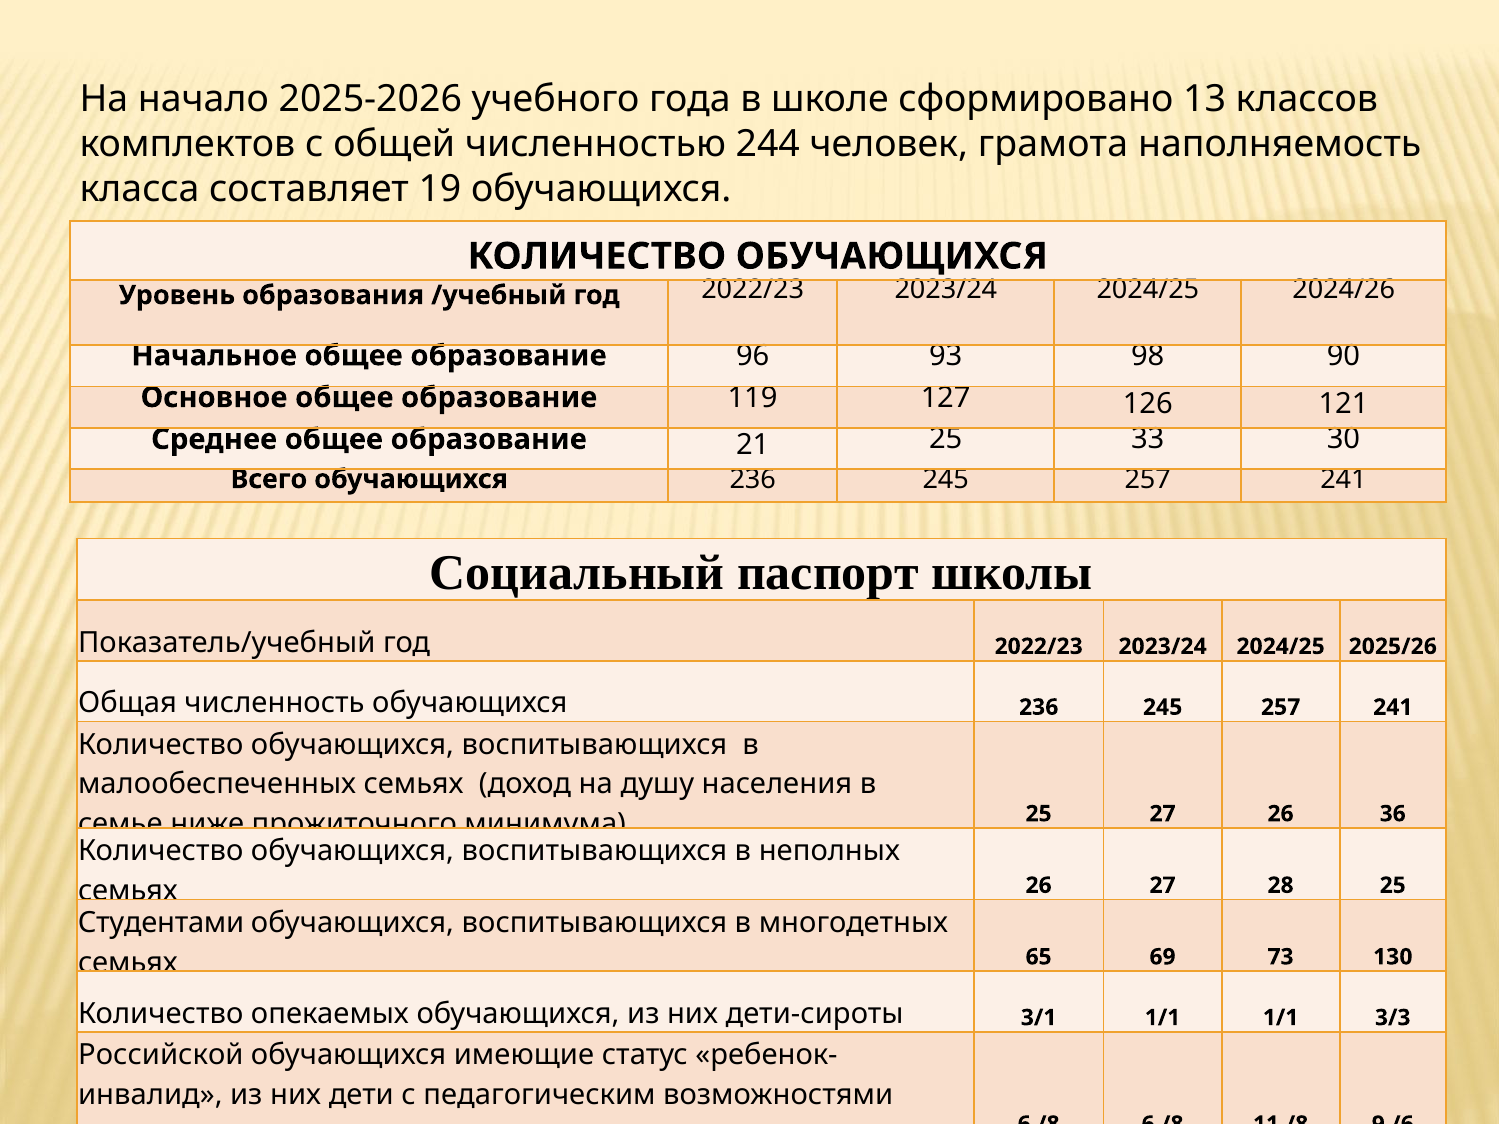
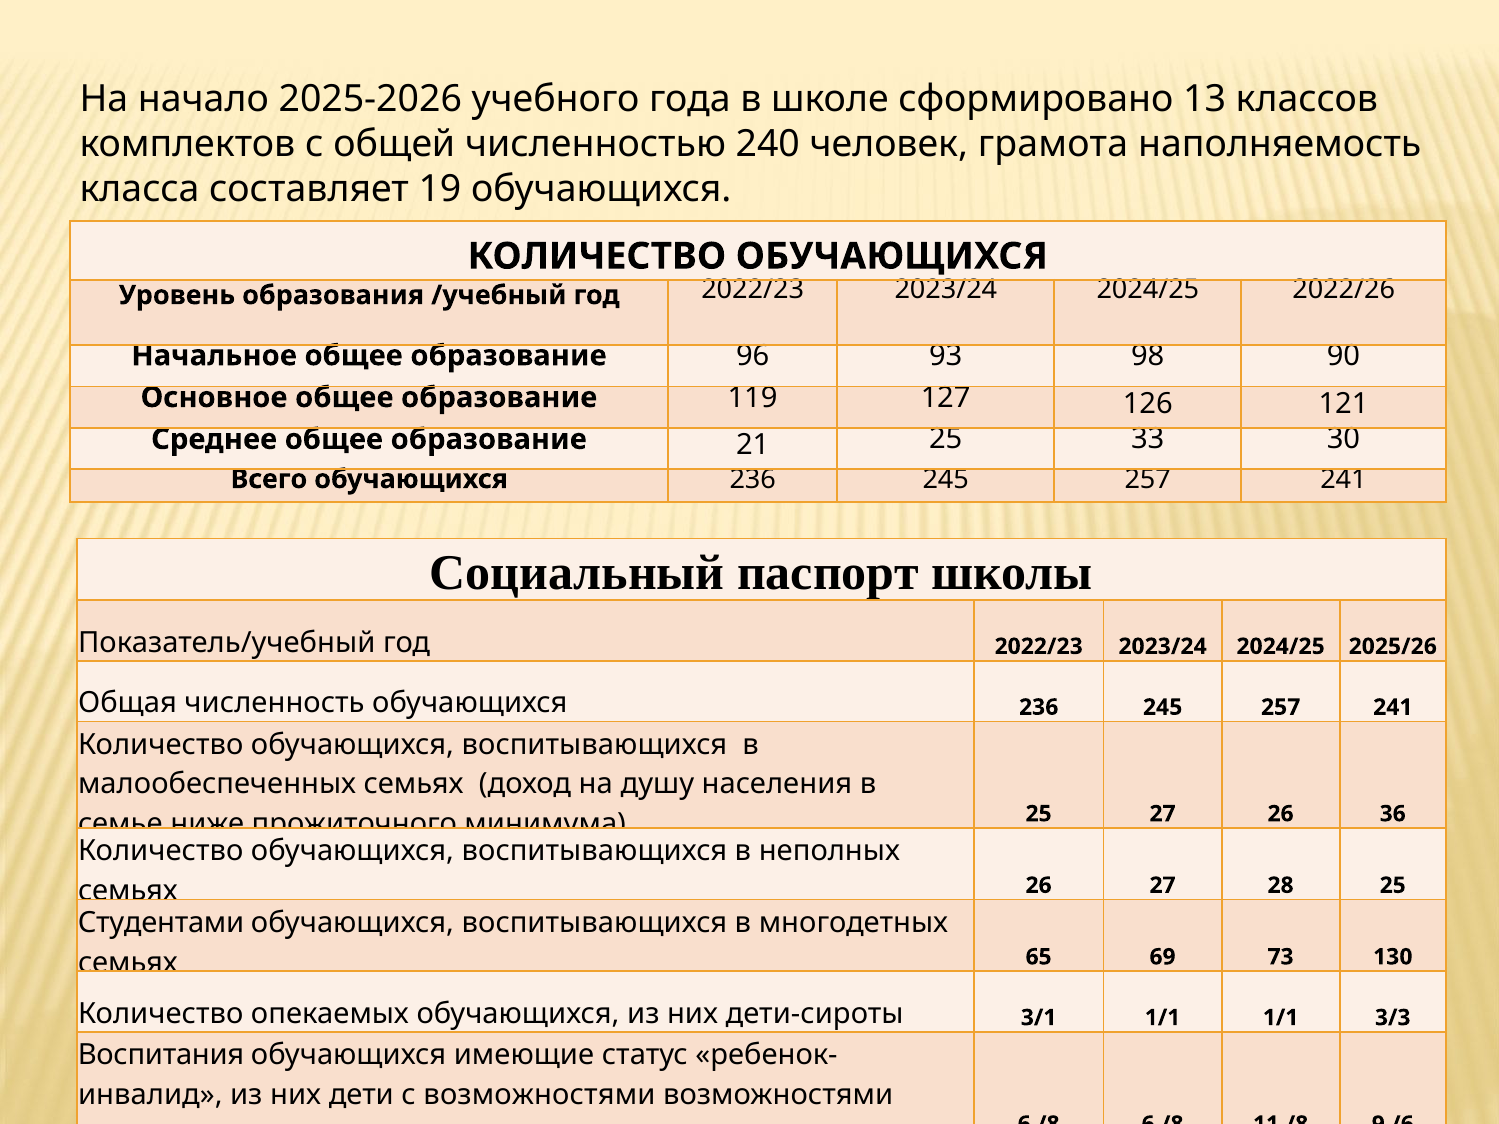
244: 244 -> 240 (768, 144)
2024/26: 2024/26 -> 2022/26 (1344, 290)
Российской: Российской -> Воспитания (161, 1055)
с педагогическим: педагогическим -> возможностями (539, 1095)
